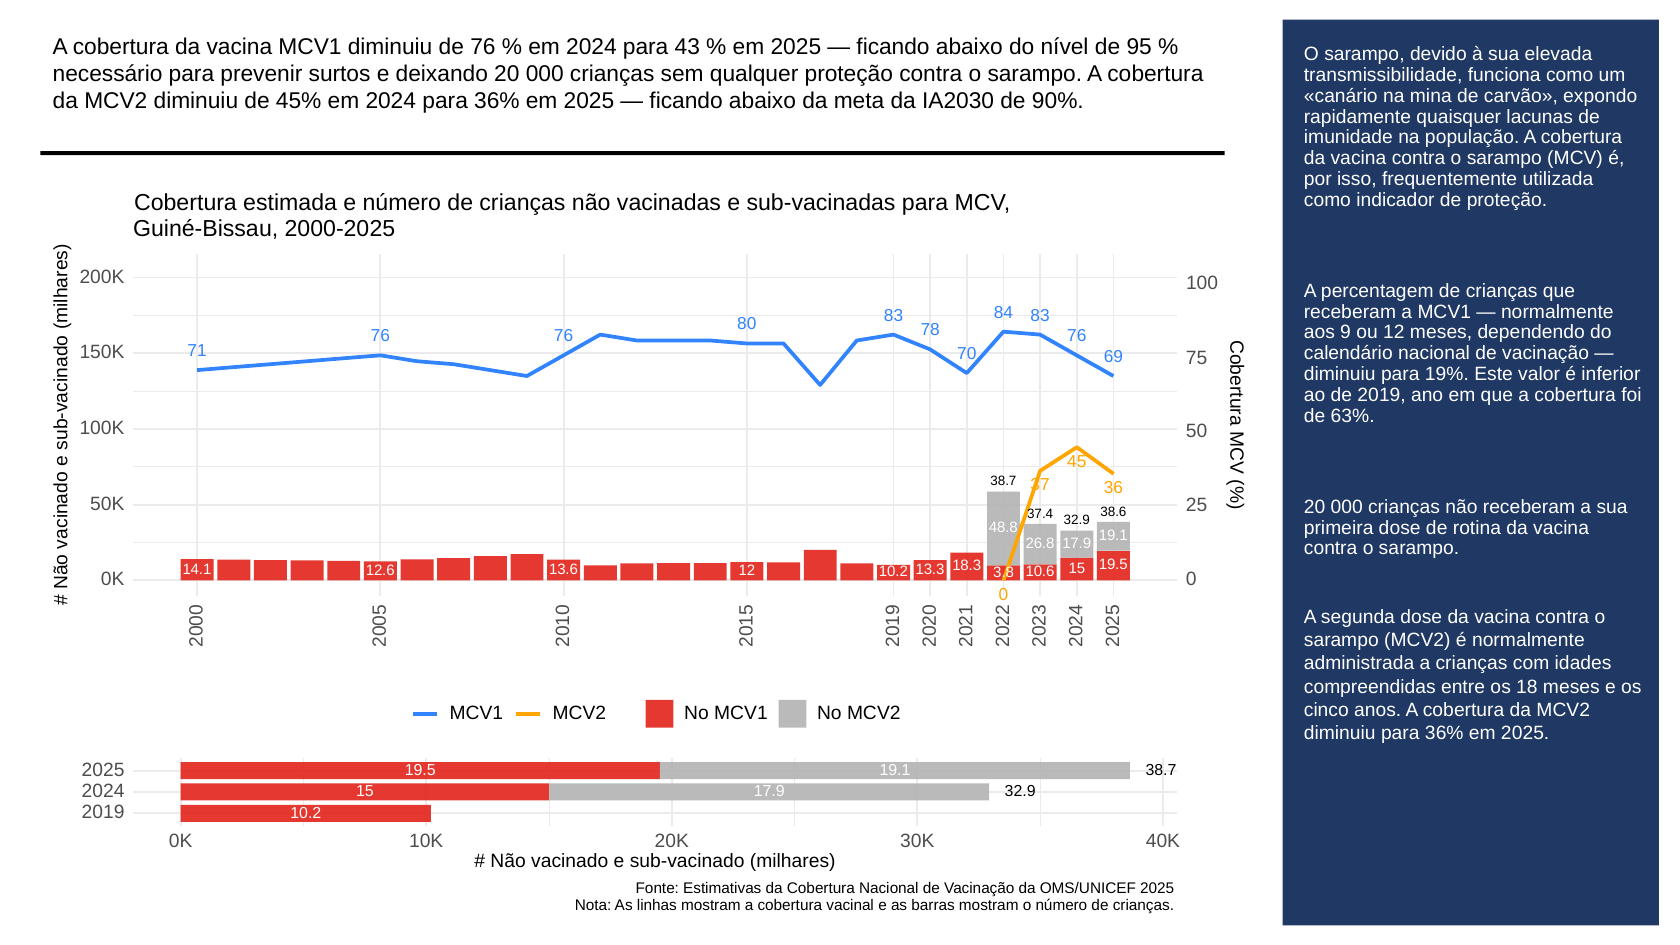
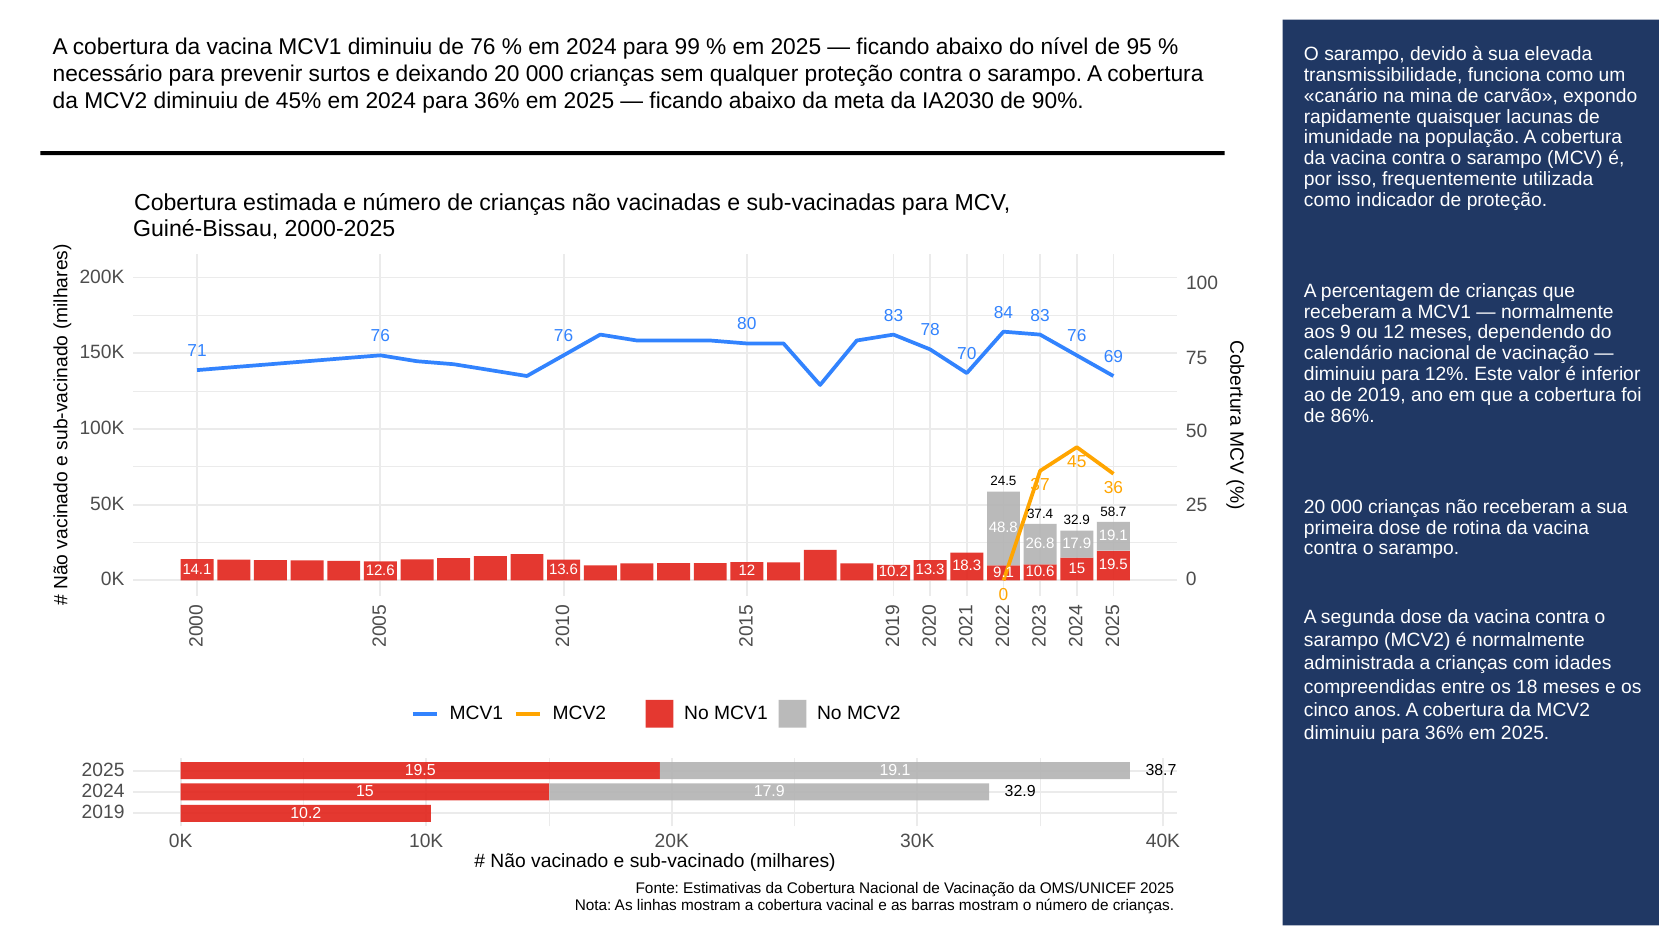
43: 43 -> 99 (687, 47)
19%: 19% -> 12% (1447, 374)
63%: 63% -> 86% (1353, 416)
38.7: 38.7 -> 24.5 (1003, 481)
38.6: 38.6 -> 58.7 (1113, 512)
3.8: 3.8 -> 9.1 (1004, 572)
